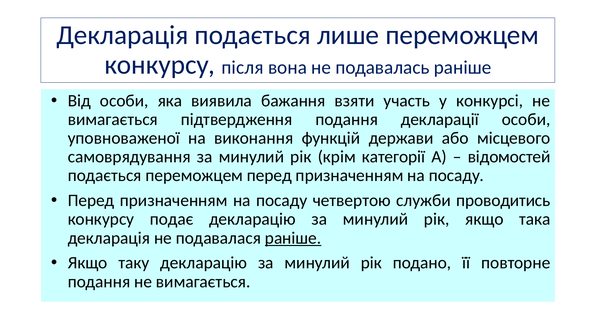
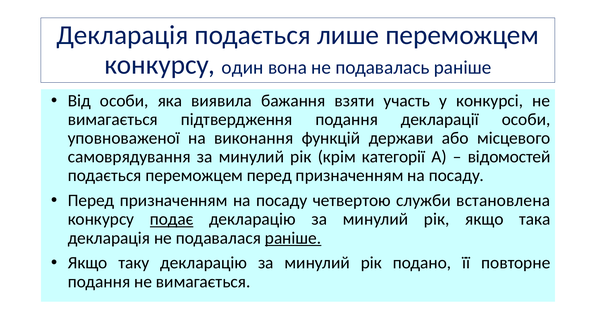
після: після -> один (243, 68)
проводитись: проводитись -> встановлена (503, 201)
подає underline: none -> present (172, 219)
